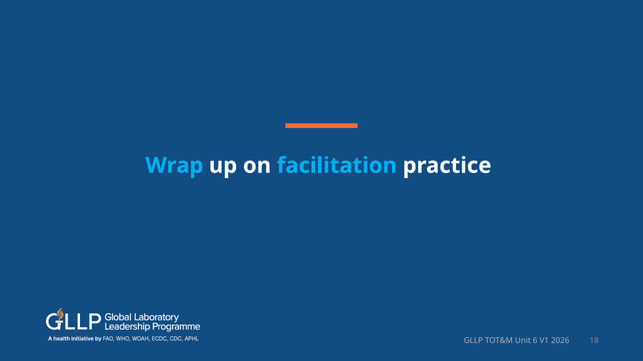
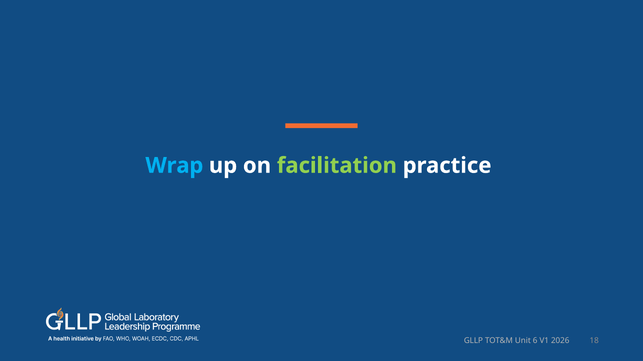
facilitation colour: light blue -> light green (337, 166)
